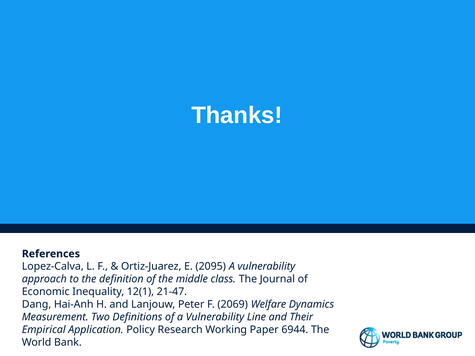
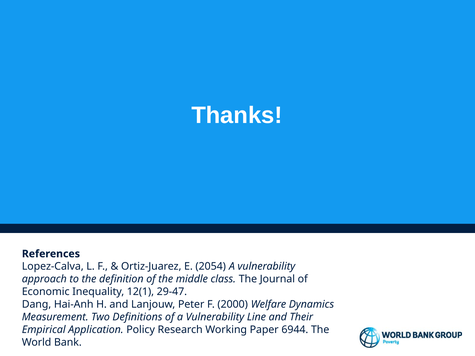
2095: 2095 -> 2054 (211, 267)
21-47: 21-47 -> 29-47 (172, 292)
2069: 2069 -> 2000 (233, 305)
